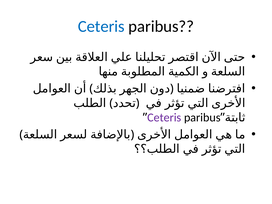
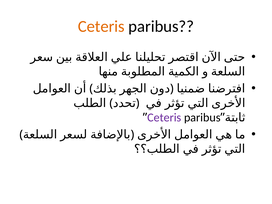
Ceteris colour: blue -> orange (101, 26)
